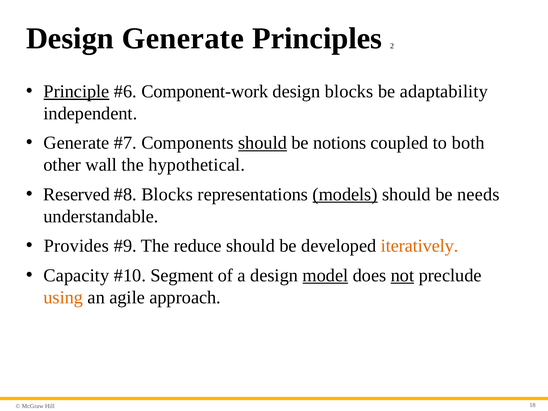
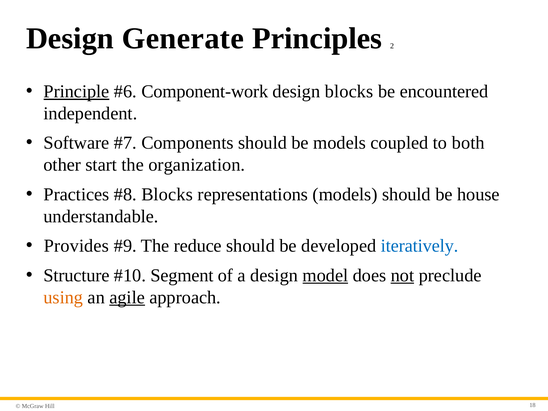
adaptability: adaptability -> encountered (444, 91)
Generate: Generate -> Software (76, 143)
should underline: present -> none (263, 143)
be notions: notions -> models (340, 143)
wall: wall -> start (101, 165)
hypothetical: hypothetical -> organization (197, 165)
Reserved: Reserved -> Practices (76, 194)
models underline: present -> none (345, 194)
needs: needs -> house (478, 194)
iteratively colour: orange -> blue (420, 246)
Capacity: Capacity -> Structure (77, 275)
agile underline: none -> present (127, 297)
